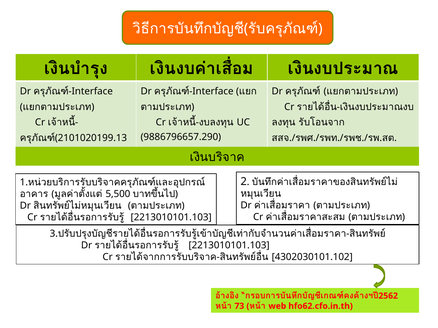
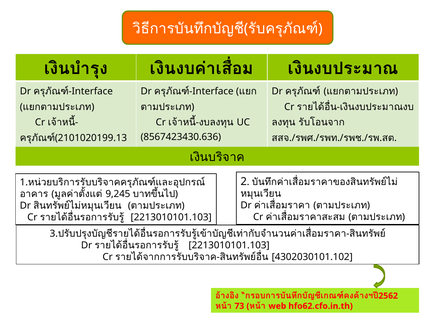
9886796657.290: 9886796657.290 -> 8567423430.636 (181, 137)
5,500: 5,500 -> 9,245 (118, 194)
